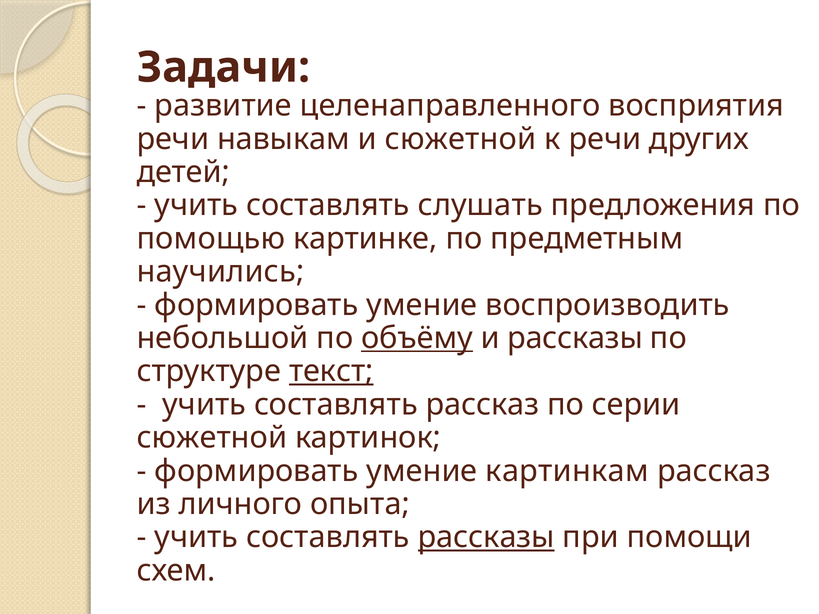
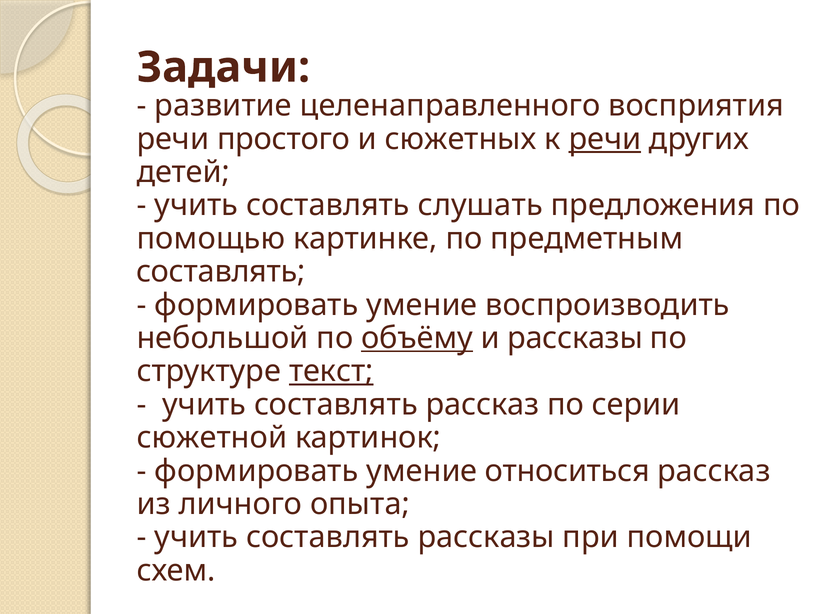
навыкам: навыкам -> простого (284, 139)
и сюжетной: сюжетной -> сюжетных (461, 139)
речи underline: none -> present (605, 139)
научились: научились -> составлять (221, 272)
картинкам: картинкам -> относиться (567, 471)
рассказы underline: present -> none (486, 538)
